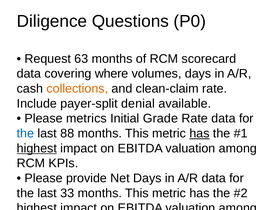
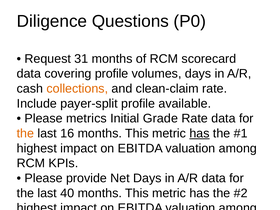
63: 63 -> 31 (81, 59)
covering where: where -> profile (112, 74)
payer-split denial: denial -> profile (138, 104)
the colour: blue -> orange (25, 133)
88: 88 -> 16 (67, 133)
highest underline: present -> none (37, 148)
33: 33 -> 40 (67, 193)
